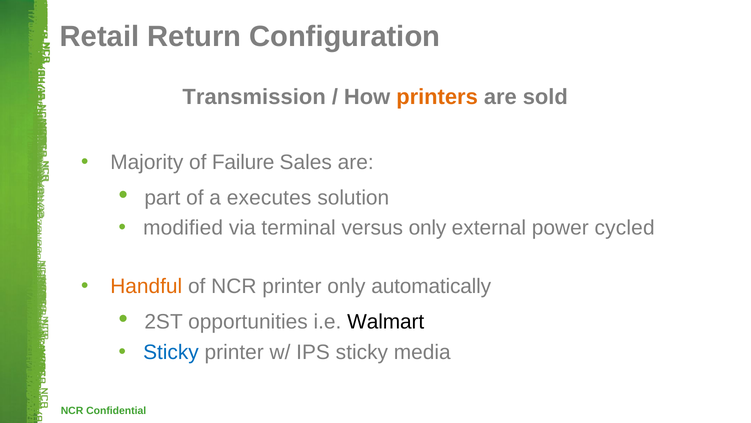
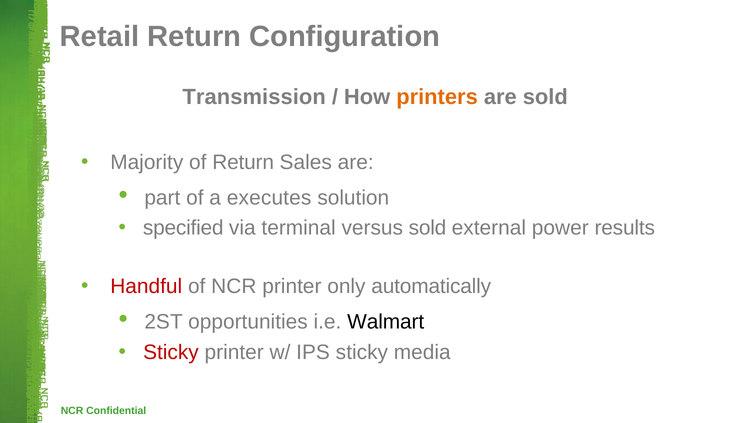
of Failure: Failure -> Return (243, 162)
modified: modified -> specified (183, 228)
versus only: only -> sold (428, 228)
cycled: cycled -> results (625, 228)
Handful colour: orange -> red (146, 286)
Sticky colour: blue -> red (171, 352)
